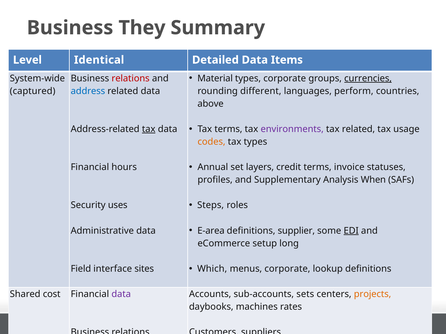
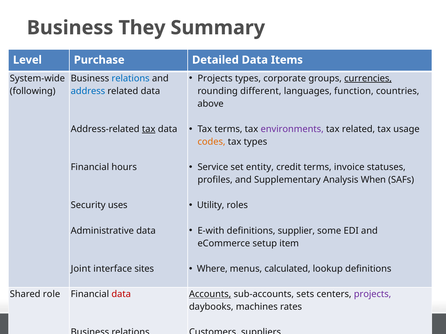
Identical: Identical -> Purchase (99, 60)
Material: Material -> Projects (215, 78)
relations colour: red -> blue (131, 78)
captured: captured -> following (33, 91)
perform: perform -> function (354, 91)
Annual: Annual -> Service (213, 167)
layers: layers -> entity (260, 167)
Steps: Steps -> Utility (211, 206)
E-area: E-area -> E-with (211, 231)
EDI underline: present -> none (351, 231)
long: long -> item (289, 244)
Which: Which -> Where (212, 269)
menus corporate: corporate -> calculated (287, 269)
Field: Field -> Joint (81, 269)
cost: cost -> role (52, 295)
data colour: purple -> red (121, 295)
Accounts underline: none -> present (210, 295)
projects colour: orange -> purple (373, 295)
